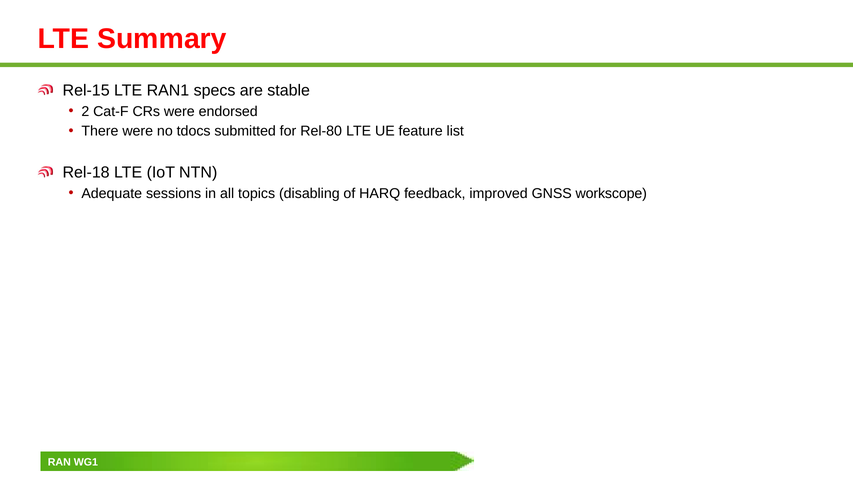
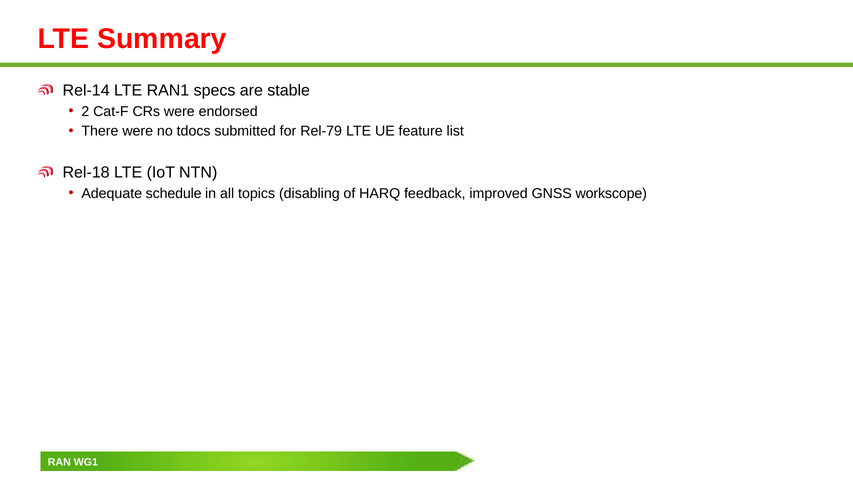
Rel-15: Rel-15 -> Rel-14 (86, 90)
Rel-80: Rel-80 -> Rel-79 (321, 131)
sessions: sessions -> schedule (174, 193)
